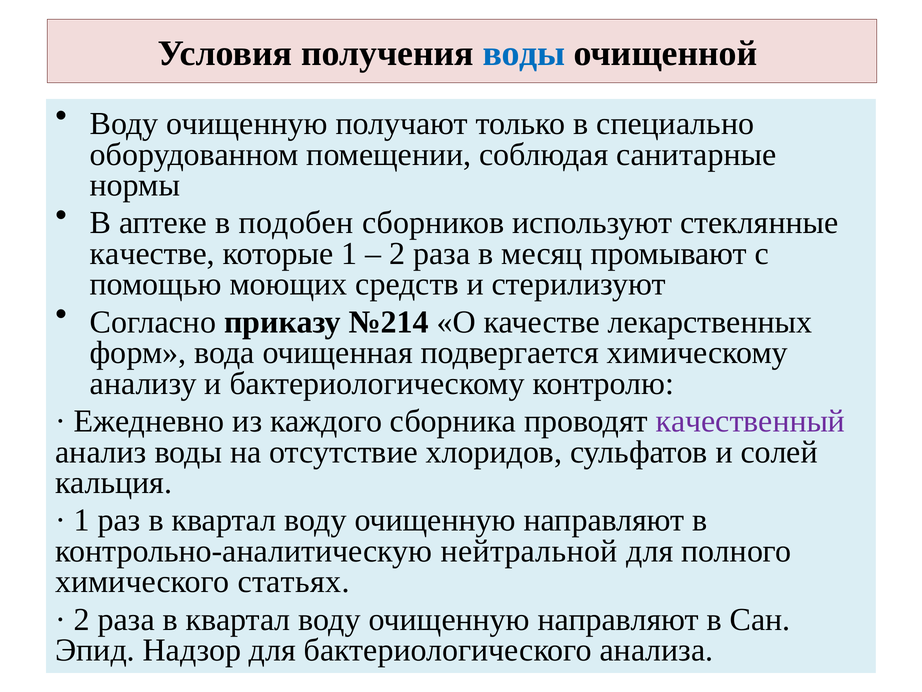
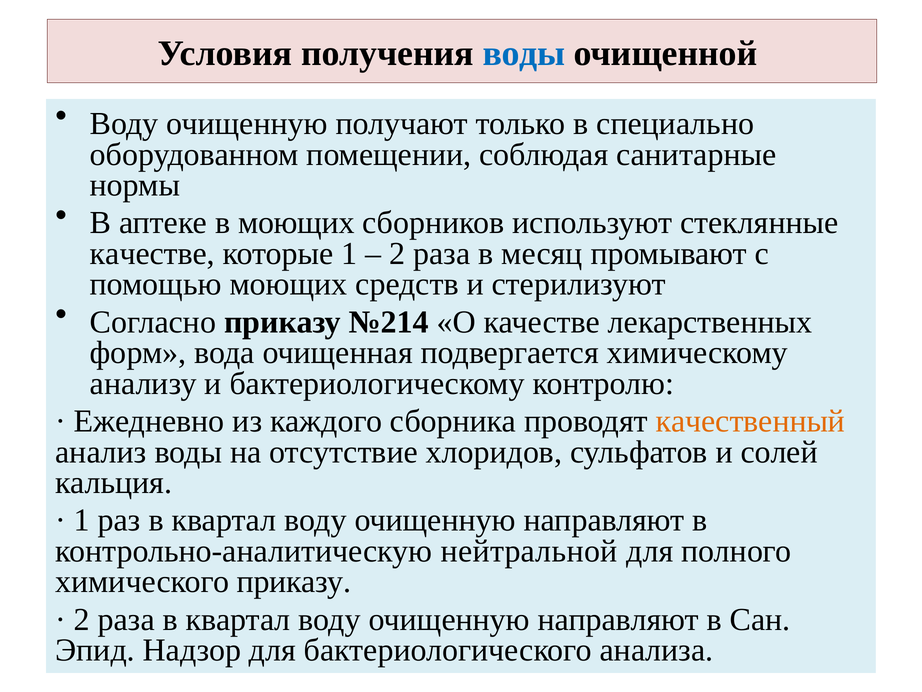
в подобен: подобен -> моющих (296, 223)
качественный colour: purple -> orange (750, 421)
химического статьях: статьях -> приказу (294, 581)
